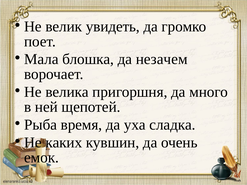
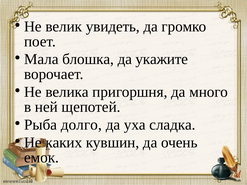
незачем: незачем -> укажите (162, 59)
время: время -> долго (81, 125)
